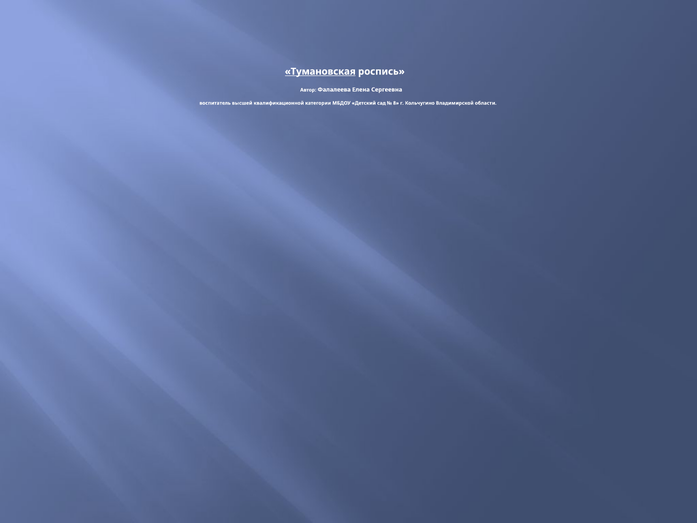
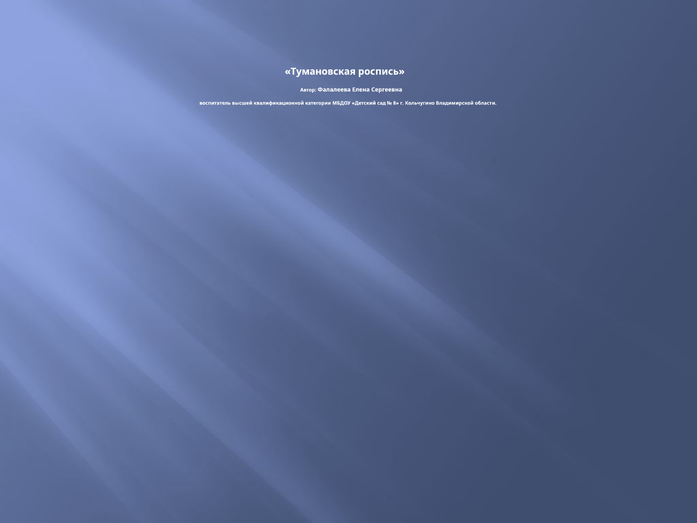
Тумановская underline: present -> none (320, 71)
